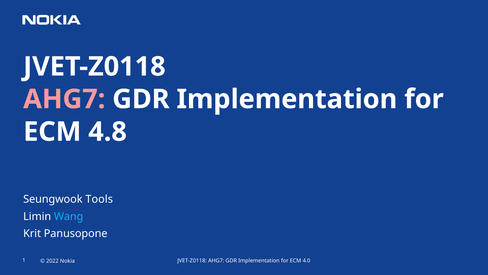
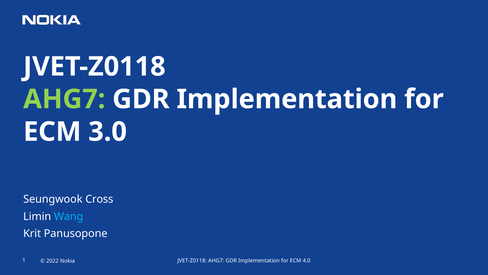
AHG7 colour: pink -> light green (64, 99)
4.8: 4.8 -> 3.0 (108, 132)
Tools: Tools -> Cross (99, 199)
